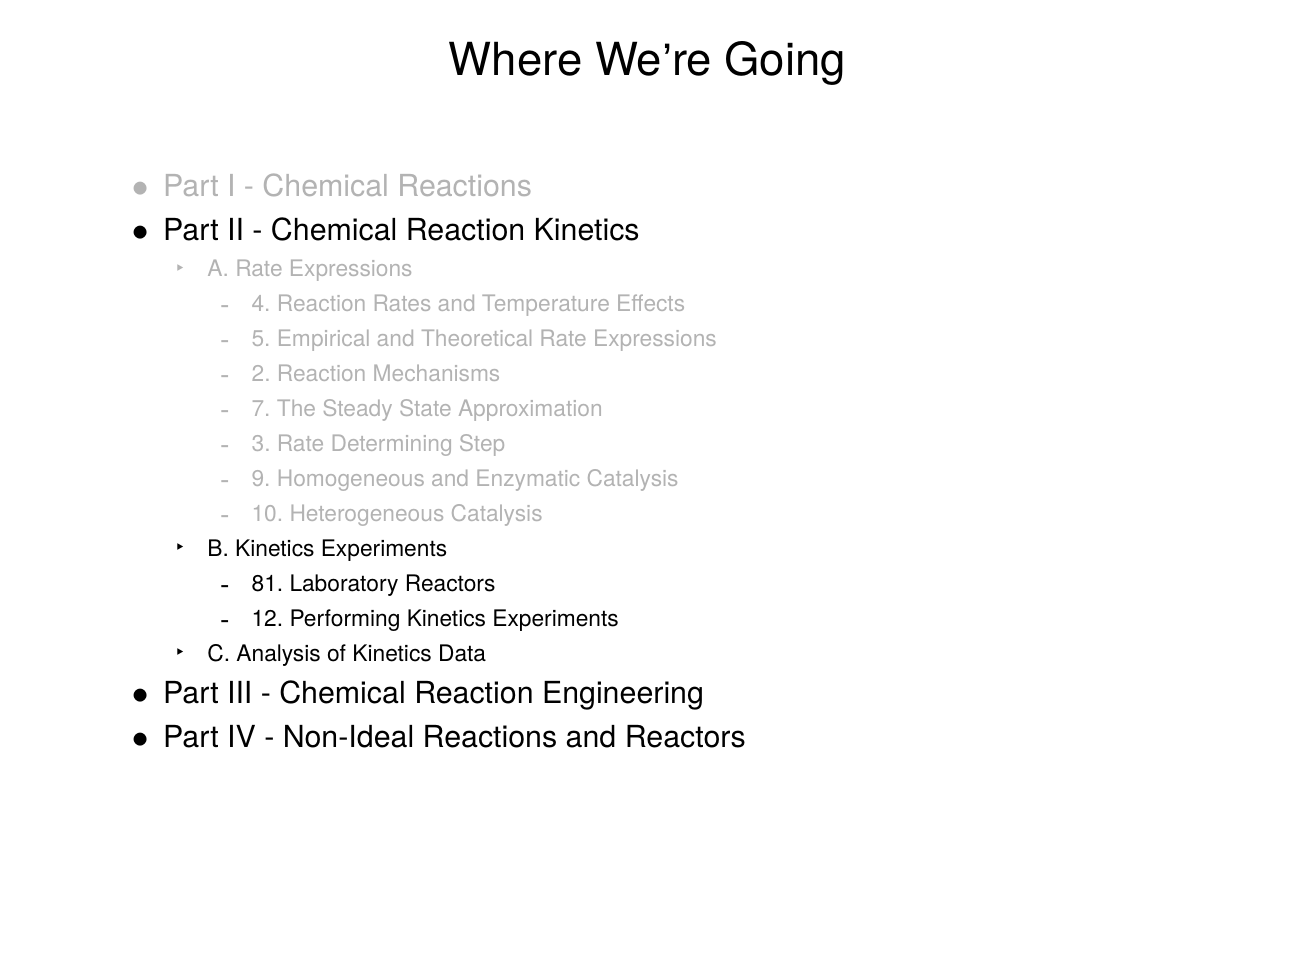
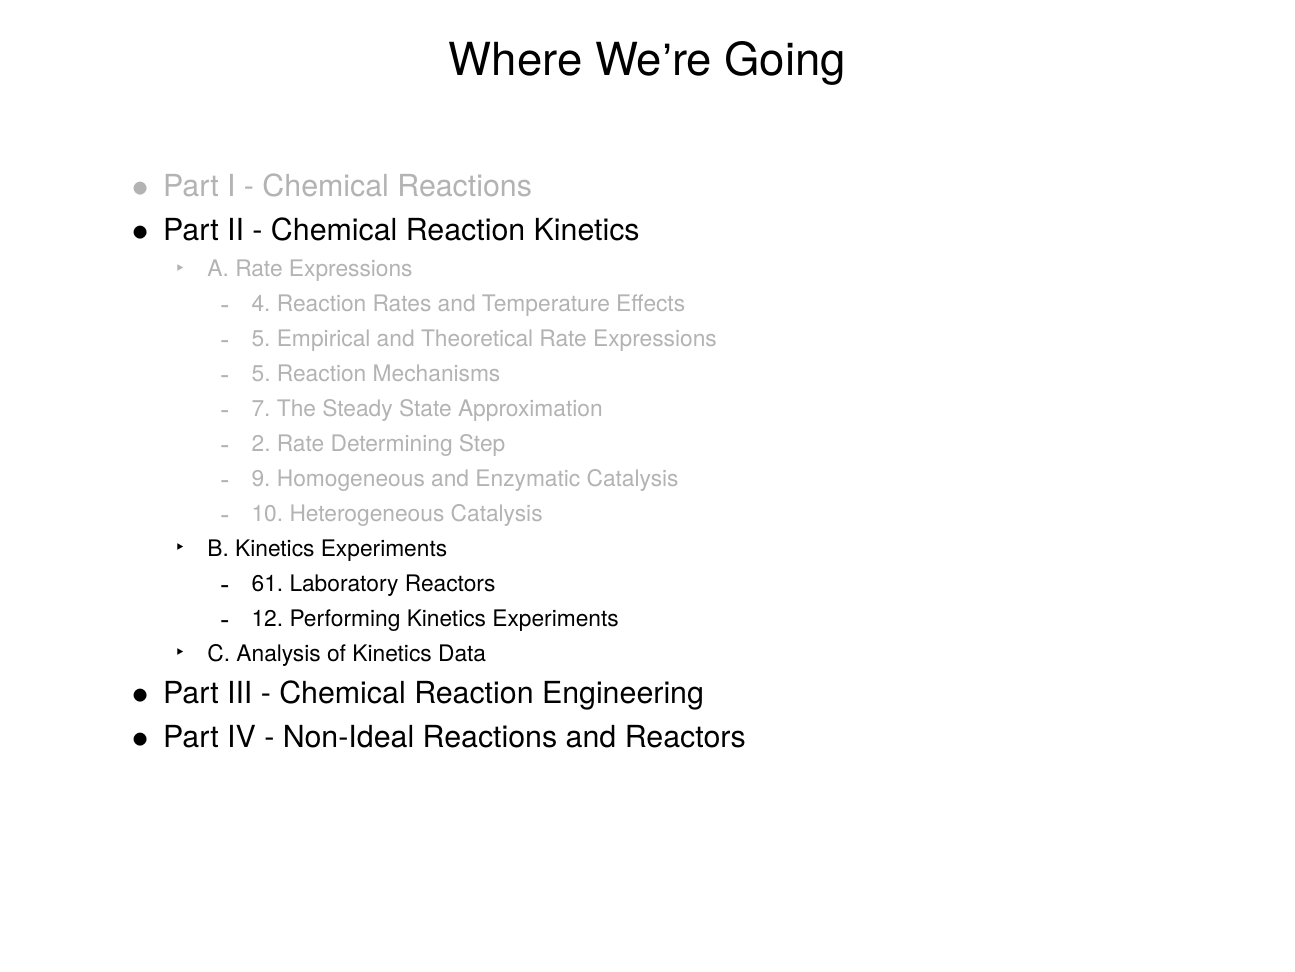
2: 2 -> 5 (261, 374)
3: 3 -> 2 (261, 444)
81: 81 -> 61 (267, 583)
